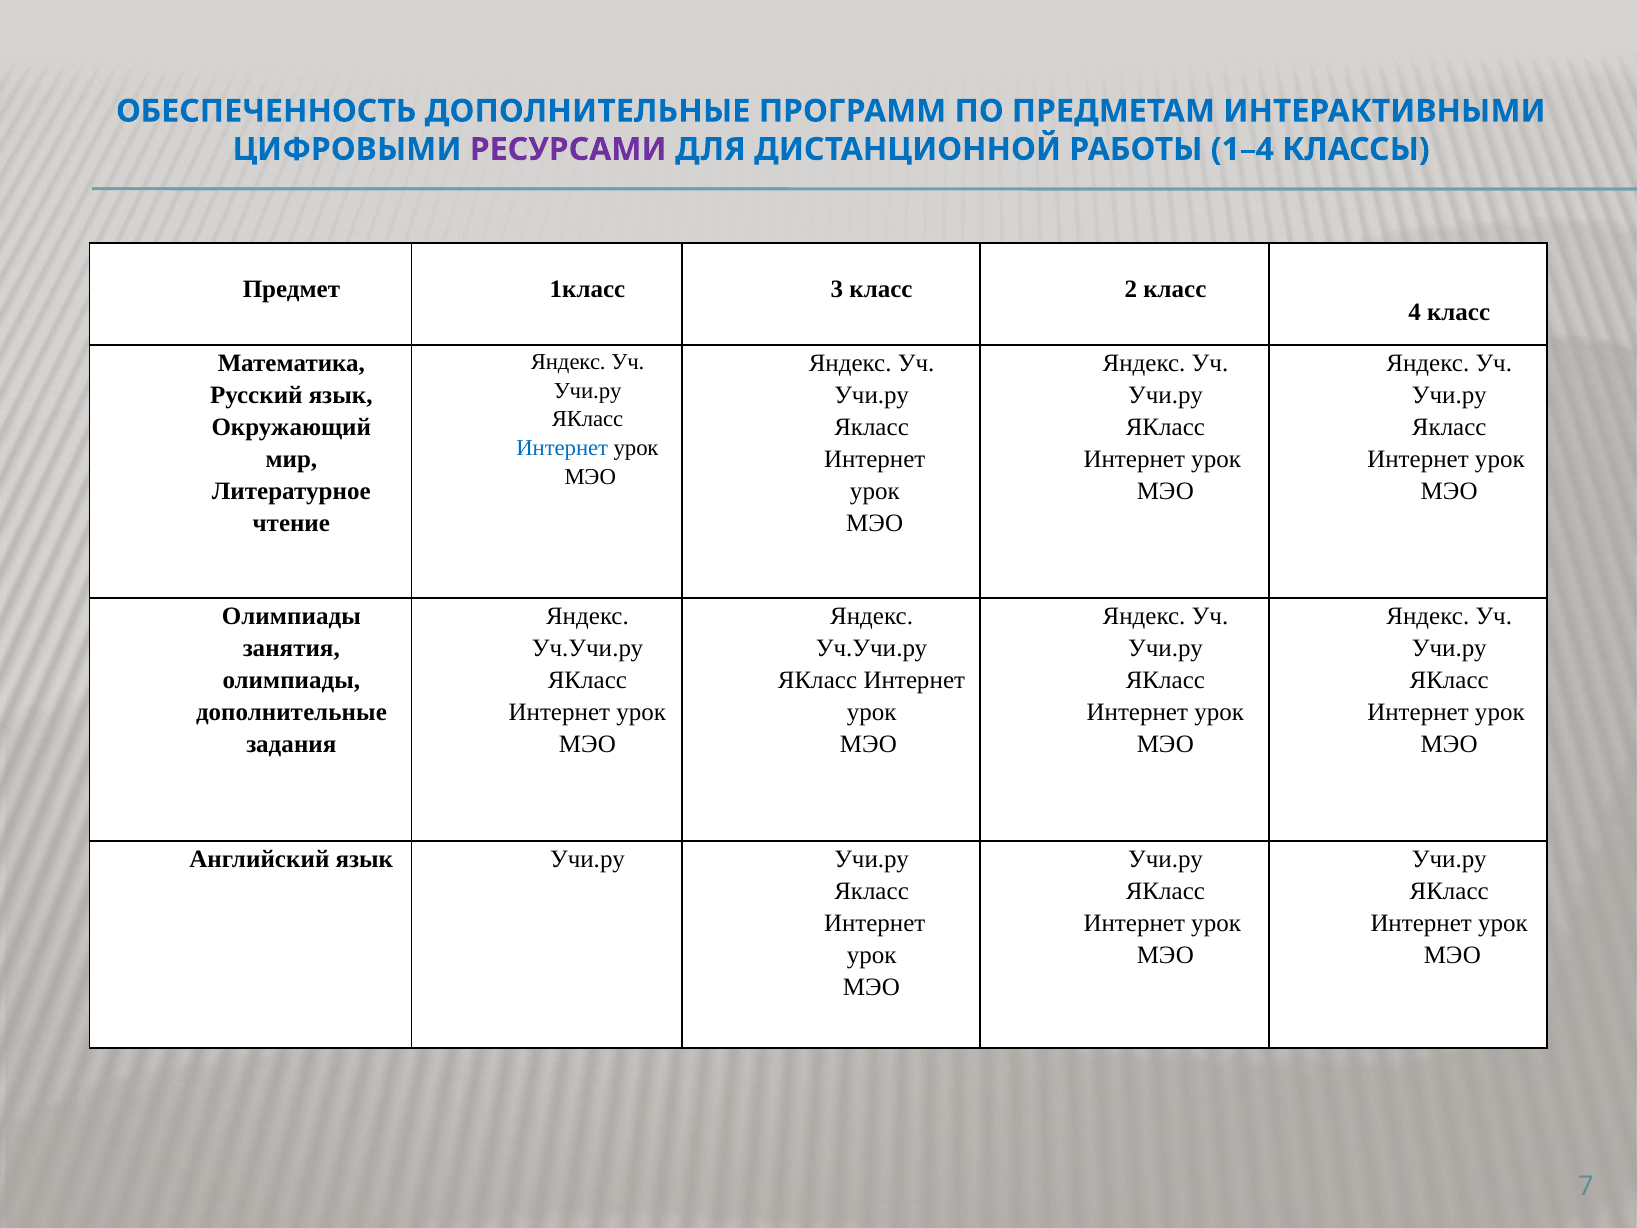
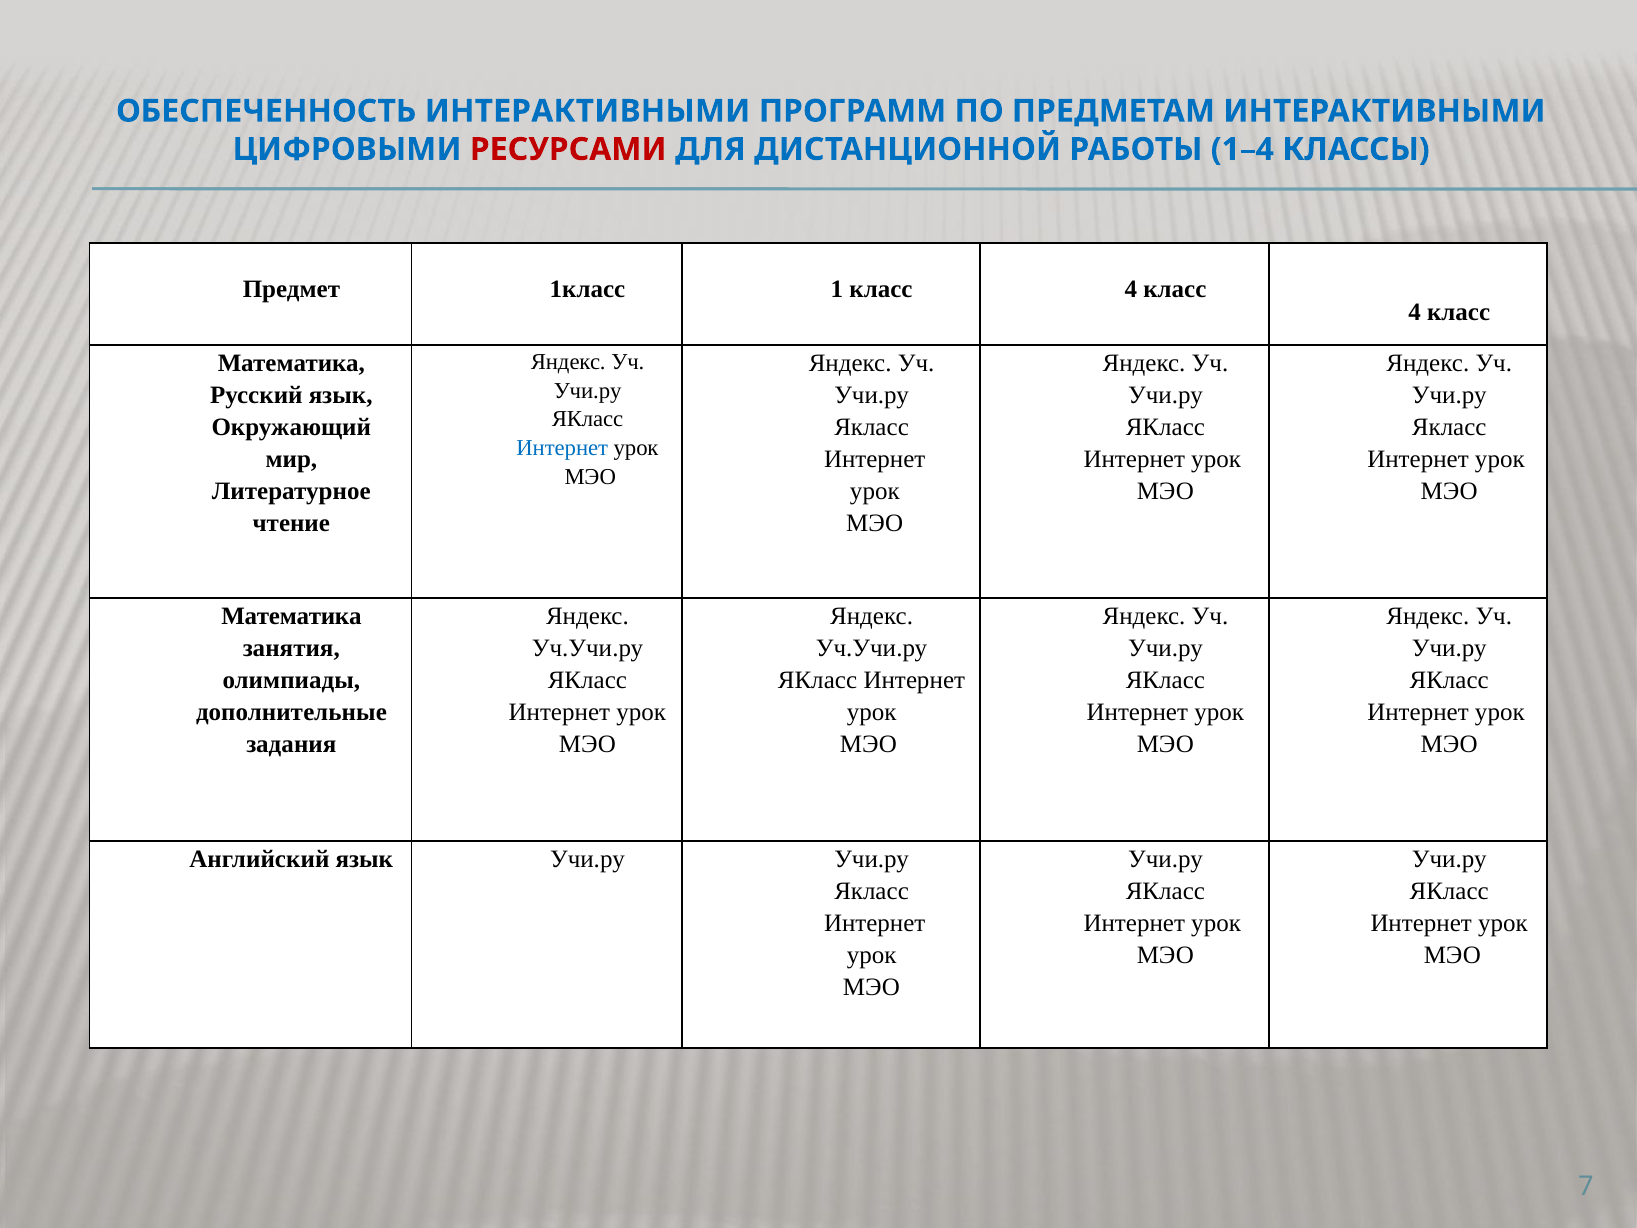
ОБЕСПЕЧЕННОСТЬ ДОПОЛНИТЕЛЬНЫЕ: ДОПОЛНИТЕЛЬНЫЕ -> ИНТЕРАКТИВНЫМИ (587, 111)
РЕСУРСАМИ colour: purple -> red (568, 149)
3: 3 -> 1 (837, 289)
2: 2 -> 4 (1131, 289)
Олимпиады: Олимпиады -> Математика (291, 616)
